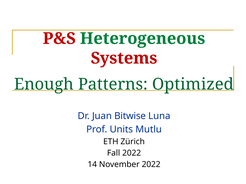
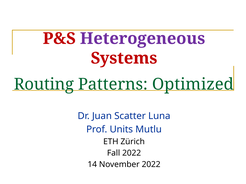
Heterogeneous colour: green -> purple (143, 39)
Enough: Enough -> Routing (44, 85)
Bitwise: Bitwise -> Scatter (130, 116)
